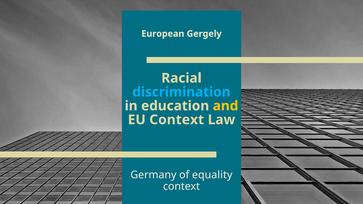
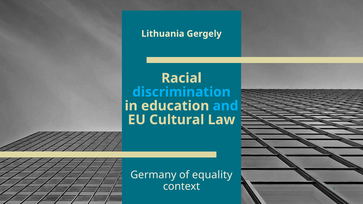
European: European -> Lithuania (163, 34)
and colour: yellow -> light blue (226, 106)
EU Context: Context -> Cultural (177, 120)
